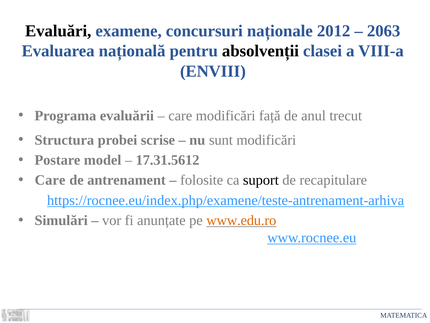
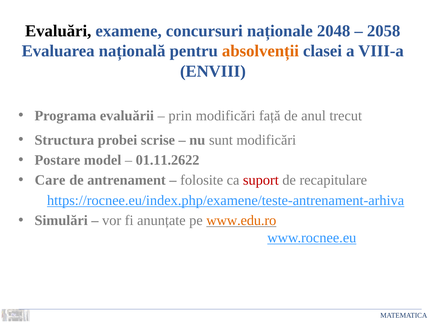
2012: 2012 -> 2048 (334, 31)
2063: 2063 -> 2058 (384, 31)
absolvenții colour: black -> orange (260, 51)
care: care -> prin (180, 115)
17.31.5612: 17.31.5612 -> 01.11.2622 (168, 160)
suport colour: black -> red (261, 180)
